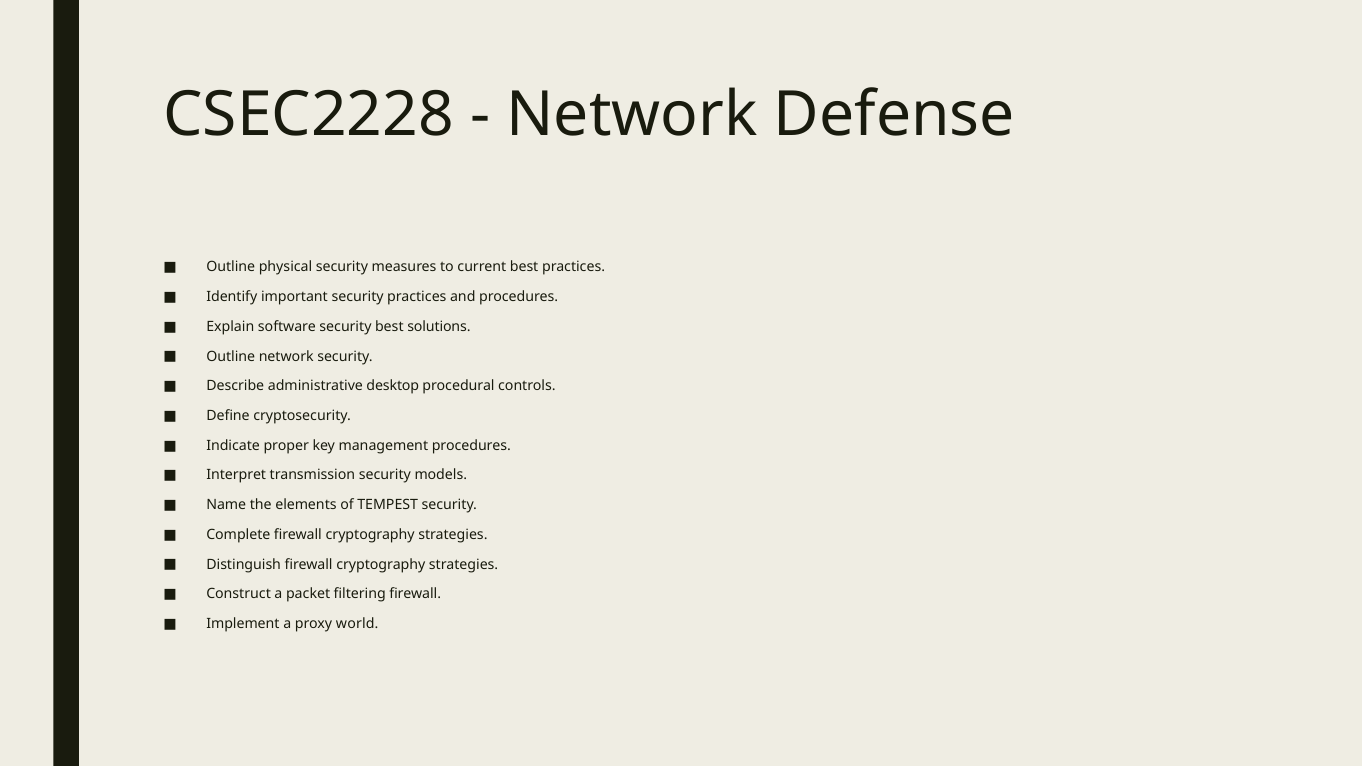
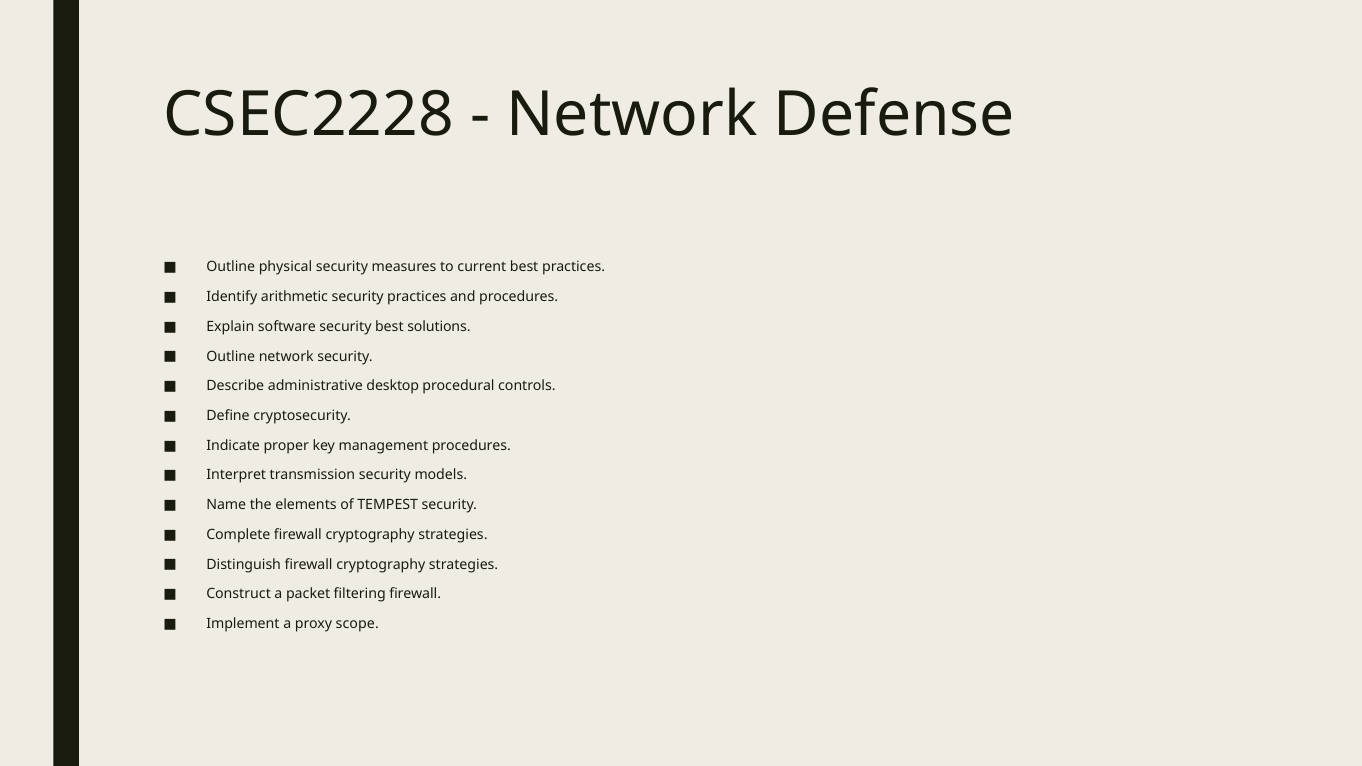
important: important -> arithmetic (294, 297)
world: world -> scope (357, 624)
